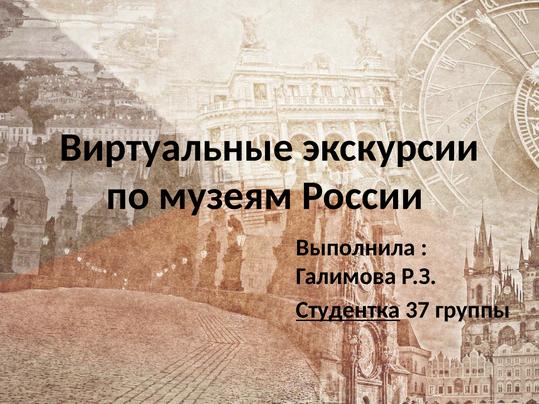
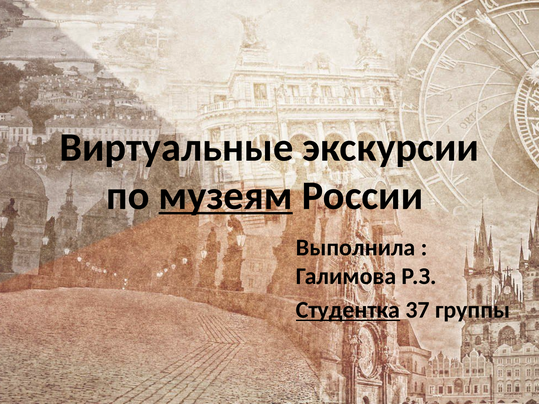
музеям underline: none -> present (226, 196)
